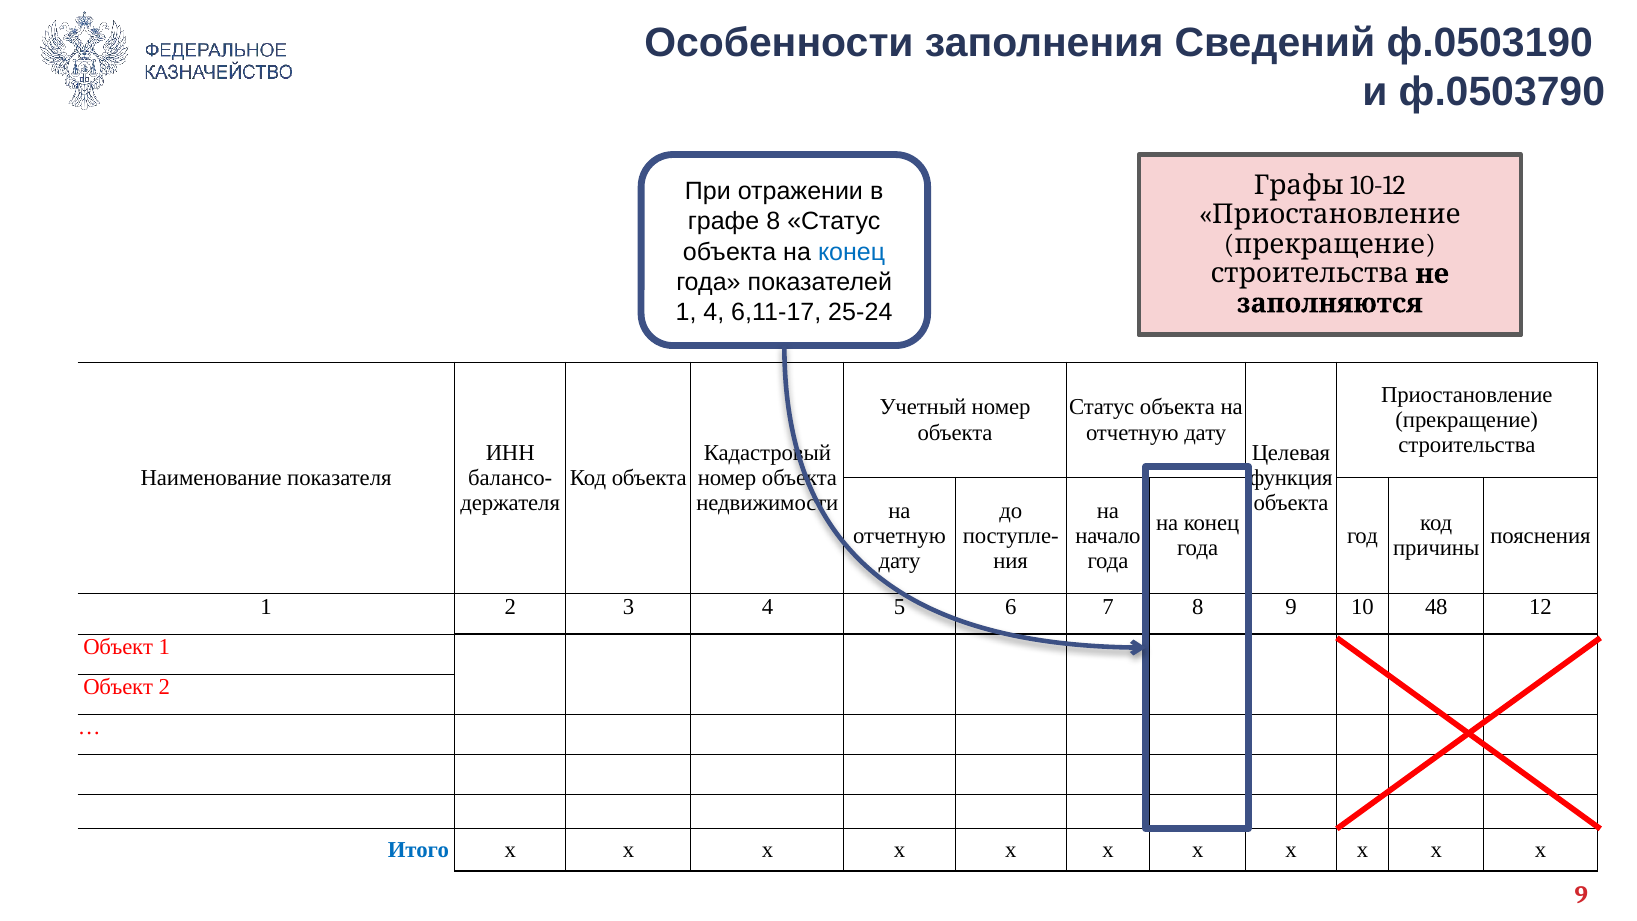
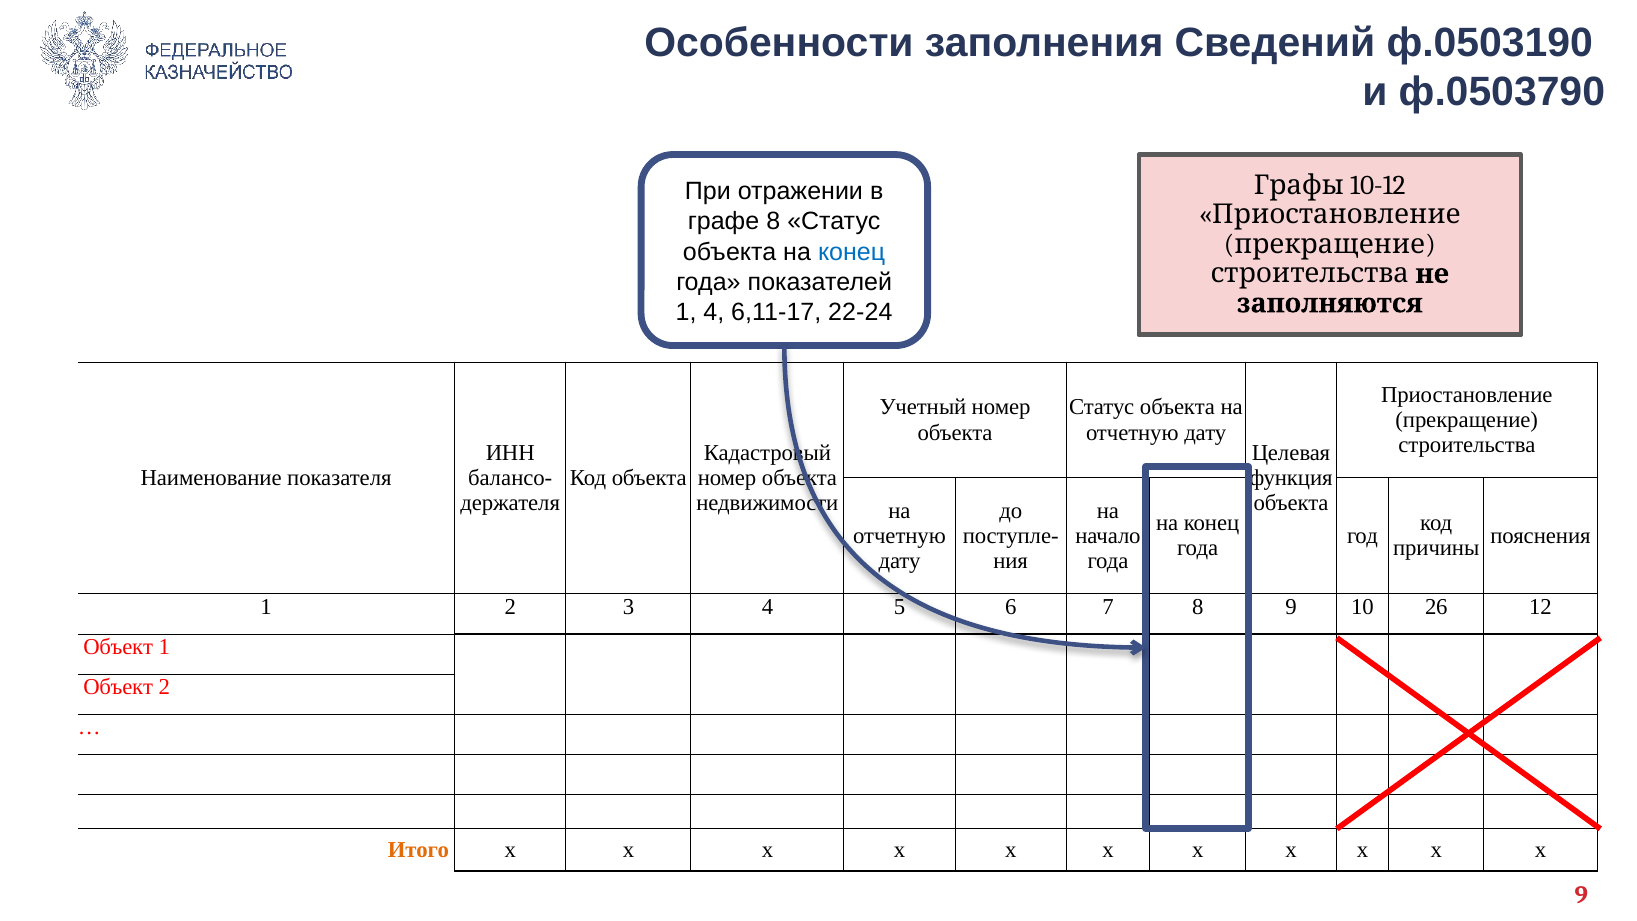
25-24: 25-24 -> 22-24 (860, 312)
48: 48 -> 26 (1436, 607)
Итого colour: blue -> orange (418, 850)
